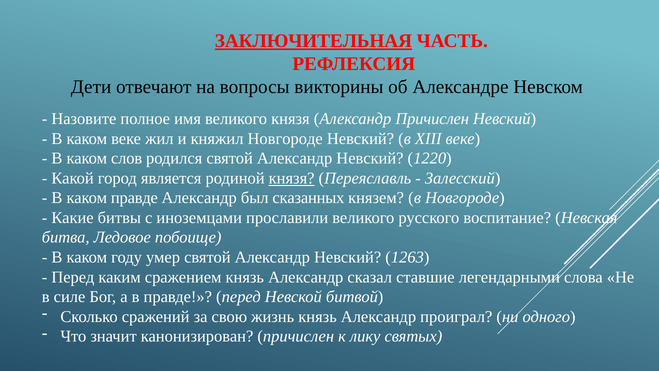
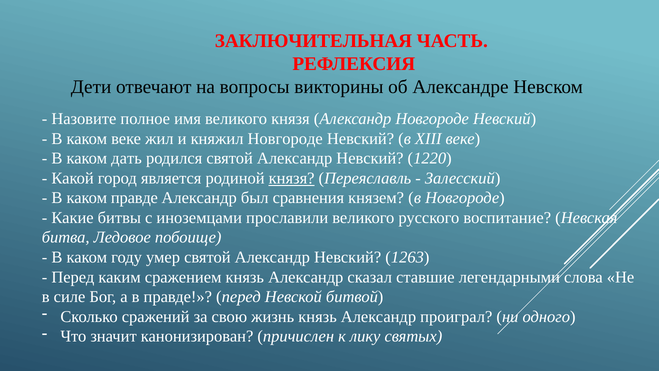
ЗАКЛЮЧИТЕЛЬНАЯ underline: present -> none (313, 41)
Александр Причислен: Причислен -> Новгороде (432, 119)
слов: слов -> дать (127, 158)
сказанных: сказанных -> сравнения (308, 198)
